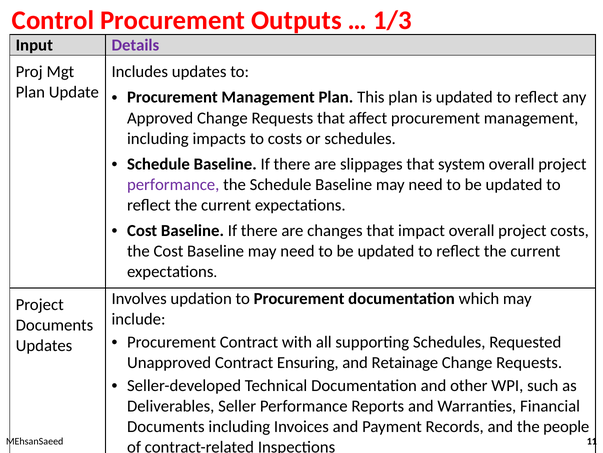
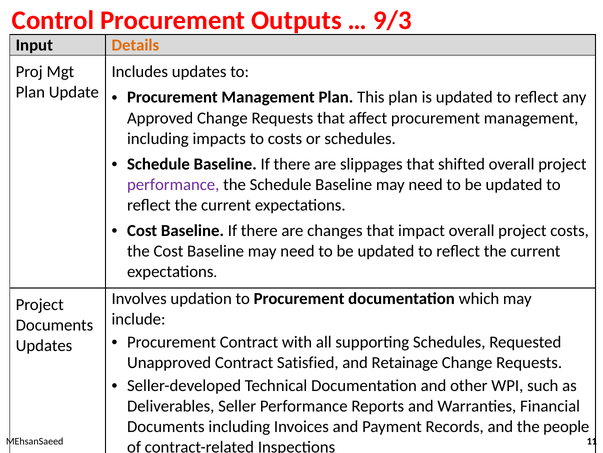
1/3: 1/3 -> 9/3 (392, 21)
Details colour: purple -> orange (135, 45)
system: system -> shifted (462, 164)
Ensuring: Ensuring -> Satisfied (308, 362)
